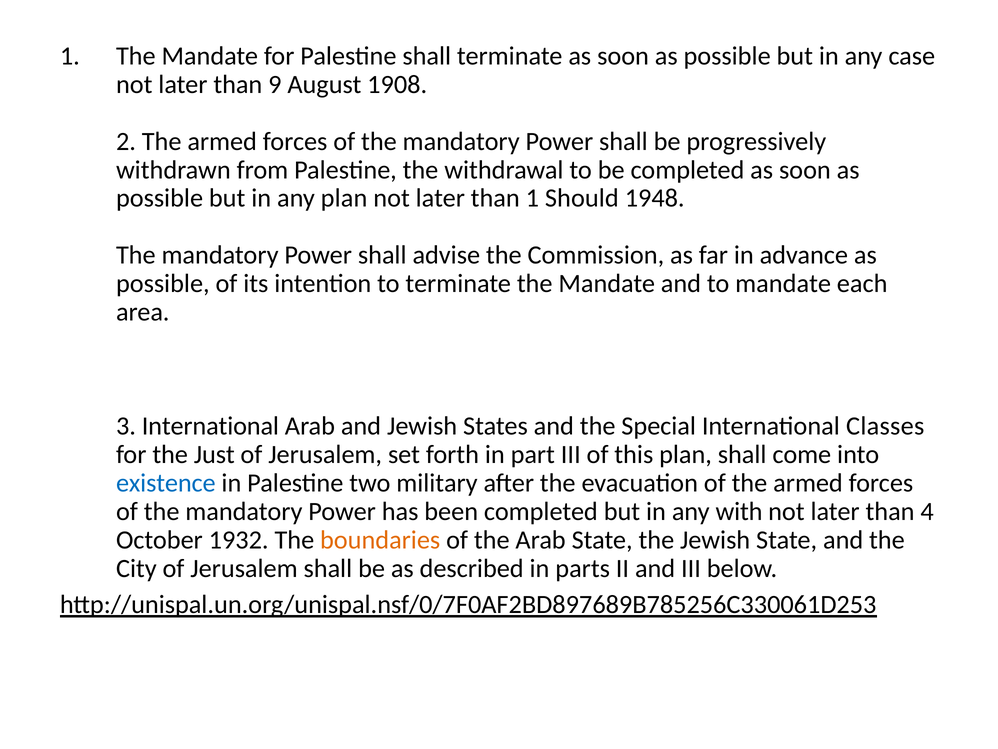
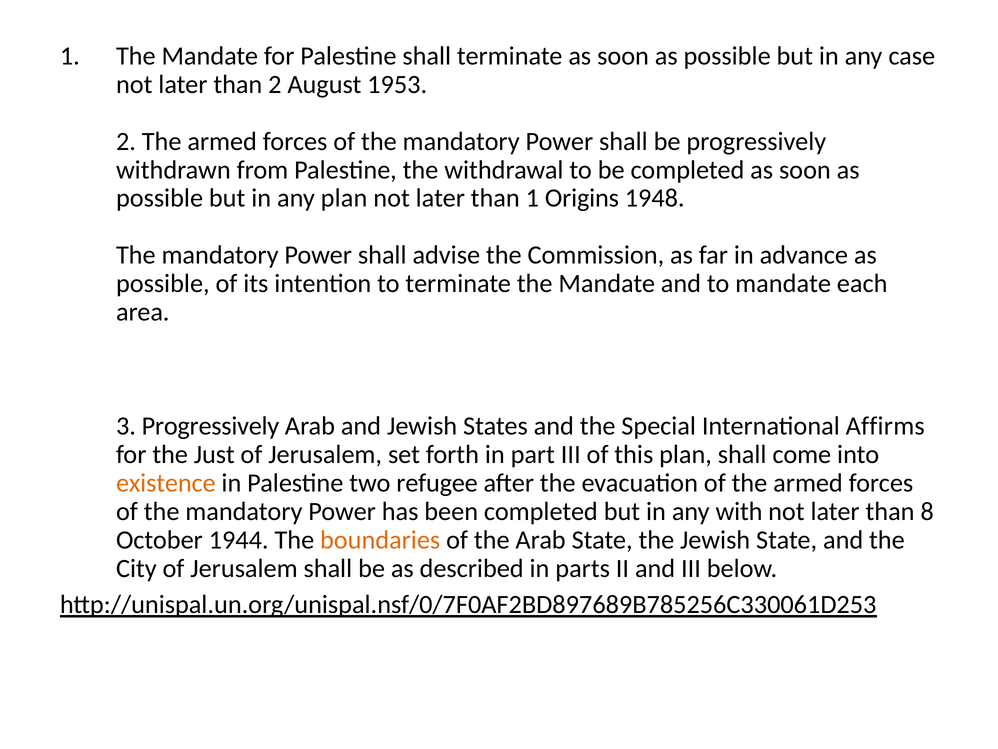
than 9: 9 -> 2 (275, 84)
1908: 1908 -> 1953 (397, 84)
Should: Should -> Origins (582, 198)
3 International: International -> Progressively (210, 426)
Classes: Classes -> Affirms (885, 426)
existence colour: blue -> orange (166, 483)
military: military -> refugee (437, 483)
4: 4 -> 8 (927, 511)
1932: 1932 -> 1944 (239, 540)
